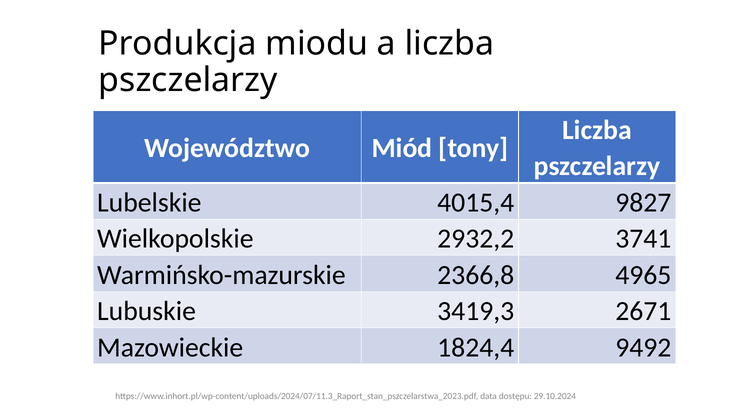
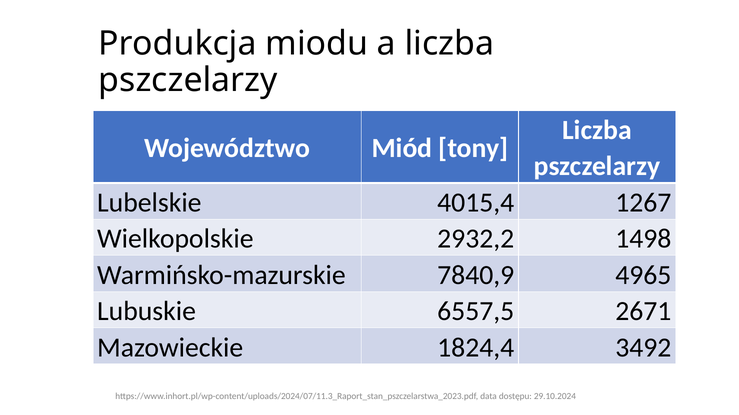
9827: 9827 -> 1267 (643, 203)
3741: 3741 -> 1498 (643, 239)
2366,8: 2366,8 -> 7840,9 (476, 275)
3419,3: 3419,3 -> 6557,5 (476, 312)
9492: 9492 -> 3492 (643, 348)
